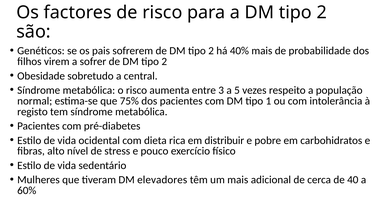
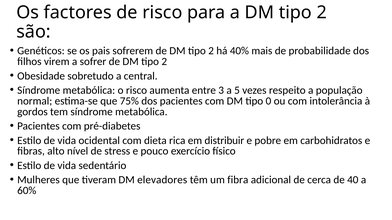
1: 1 -> 0 (268, 101)
registo: registo -> gordos (32, 112)
um mais: mais -> fibra (238, 180)
